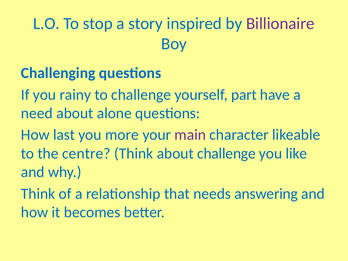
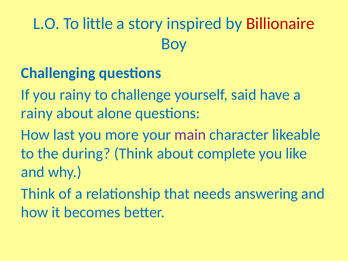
stop: stop -> little (98, 24)
Billionaire colour: purple -> red (280, 24)
part: part -> said (244, 95)
need: need -> rainy (37, 113)
centre: centre -> during (86, 153)
about challenge: challenge -> complete (226, 153)
